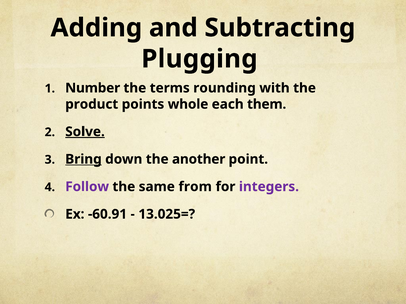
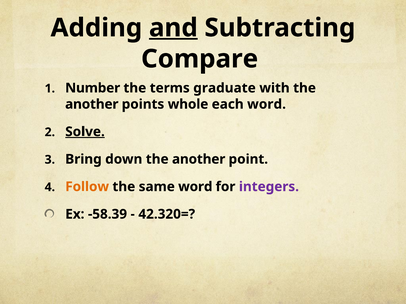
and underline: none -> present (173, 28)
Plugging: Plugging -> Compare (200, 59)
rounding: rounding -> graduate (225, 88)
product: product -> another (92, 104)
each them: them -> word (267, 104)
Bring underline: present -> none (83, 159)
Follow colour: purple -> orange (87, 187)
same from: from -> word (195, 187)
-60.91: -60.91 -> -58.39 (107, 214)
13.025=: 13.025= -> 42.320= (167, 214)
